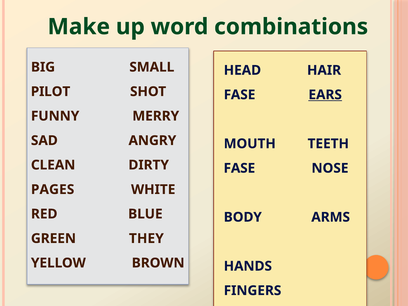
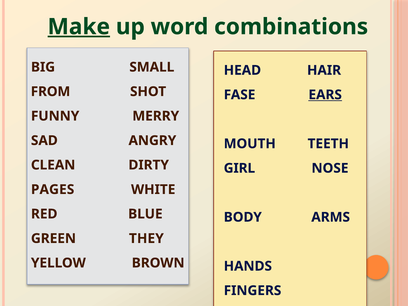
Make underline: none -> present (79, 27)
PILOT: PILOT -> FROM (50, 92)
FASE: FASE -> GIRL (239, 168)
